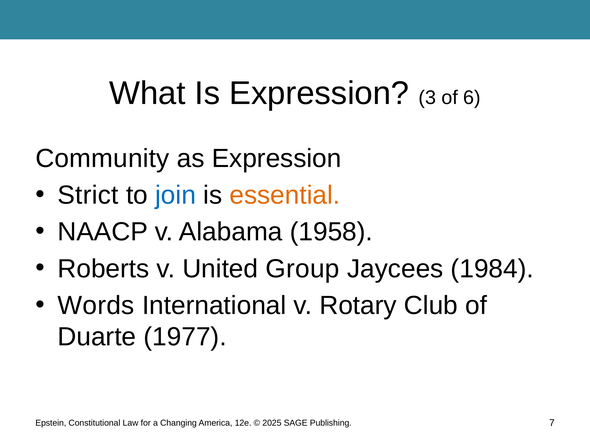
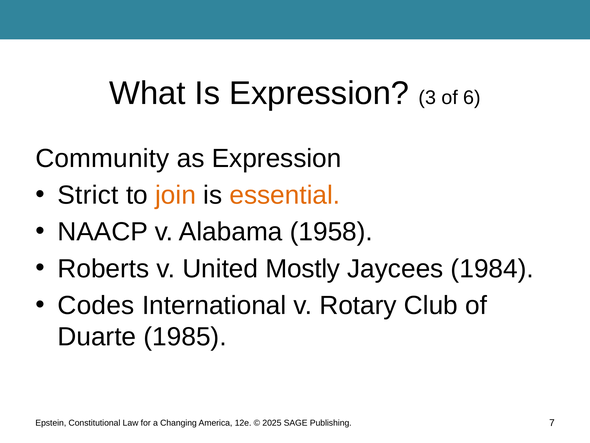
join colour: blue -> orange (176, 195)
Group: Group -> Mostly (303, 268)
Words: Words -> Codes (96, 305)
1977: 1977 -> 1985 (185, 337)
